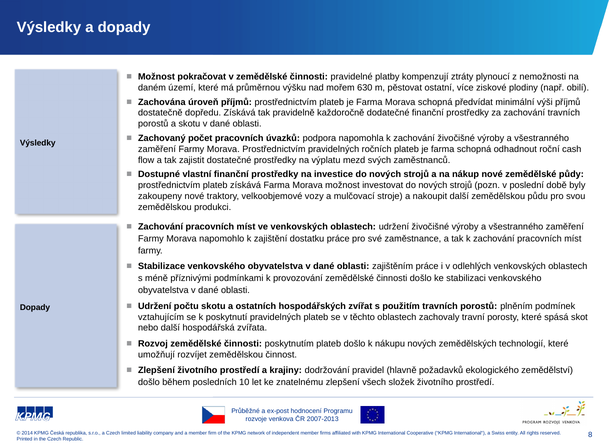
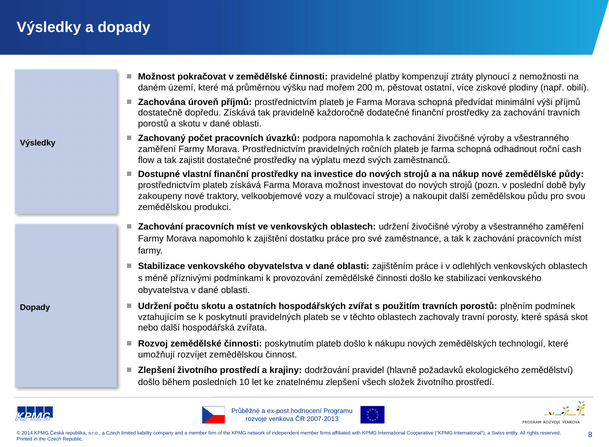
630: 630 -> 200 (365, 88)
